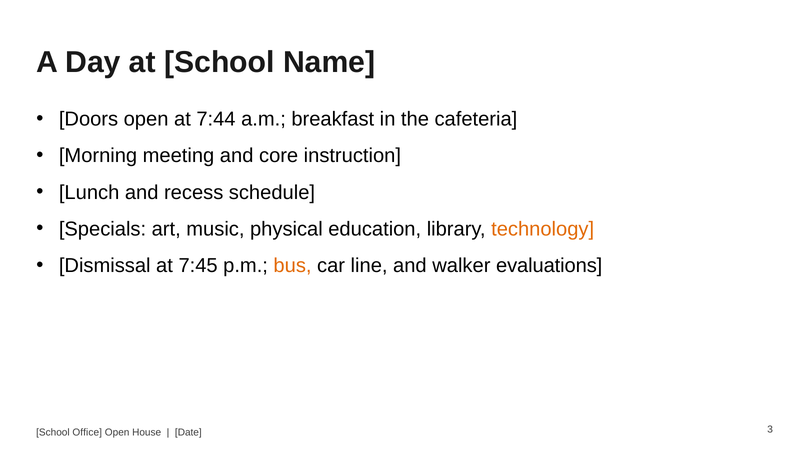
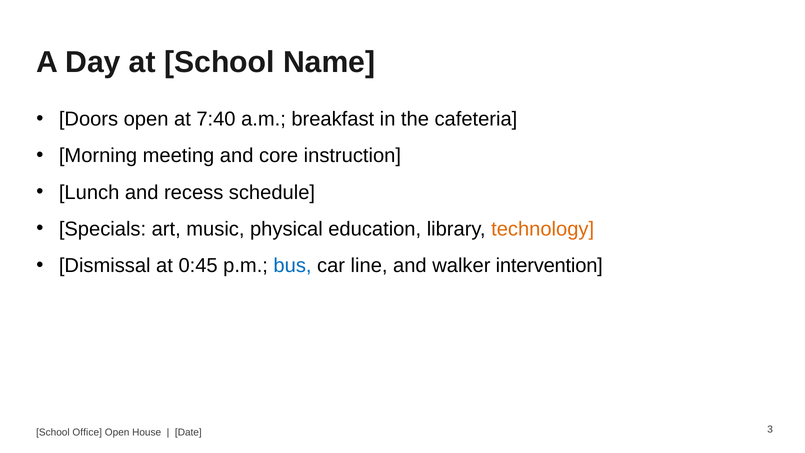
7:44: 7:44 -> 7:40 (216, 119)
7:45: 7:45 -> 0:45 (198, 265)
bus colour: orange -> blue (293, 265)
evaluations: evaluations -> intervention (549, 265)
